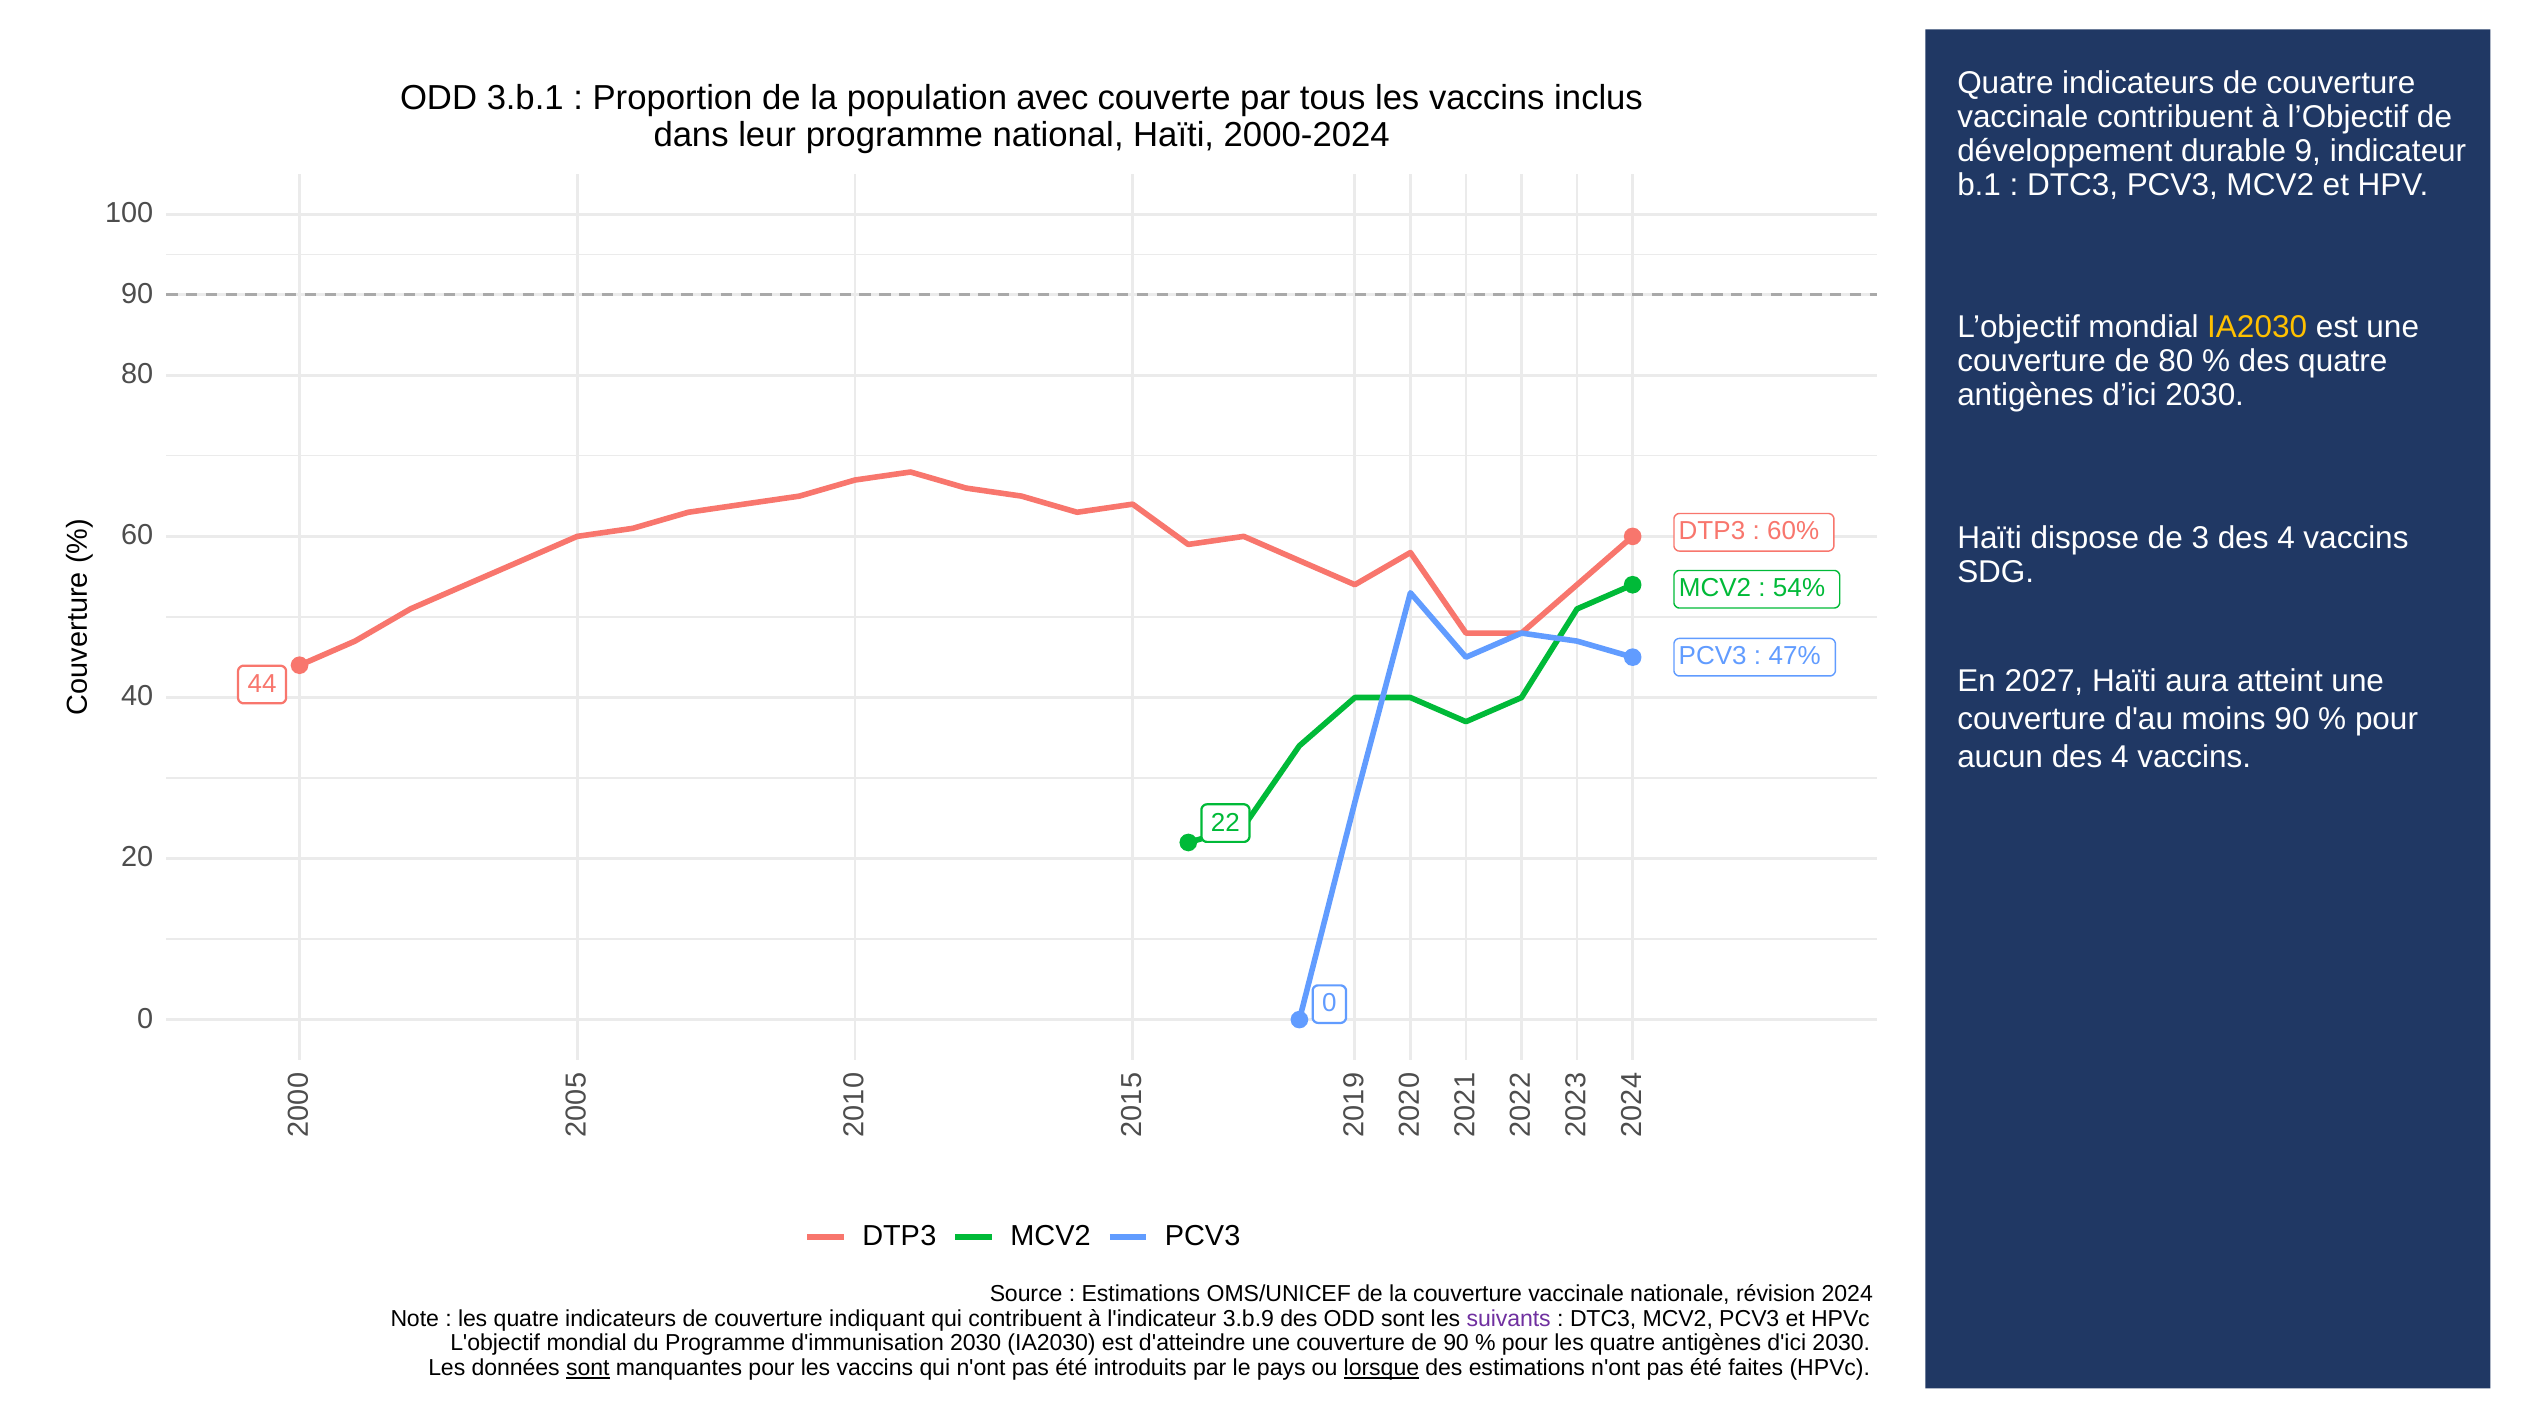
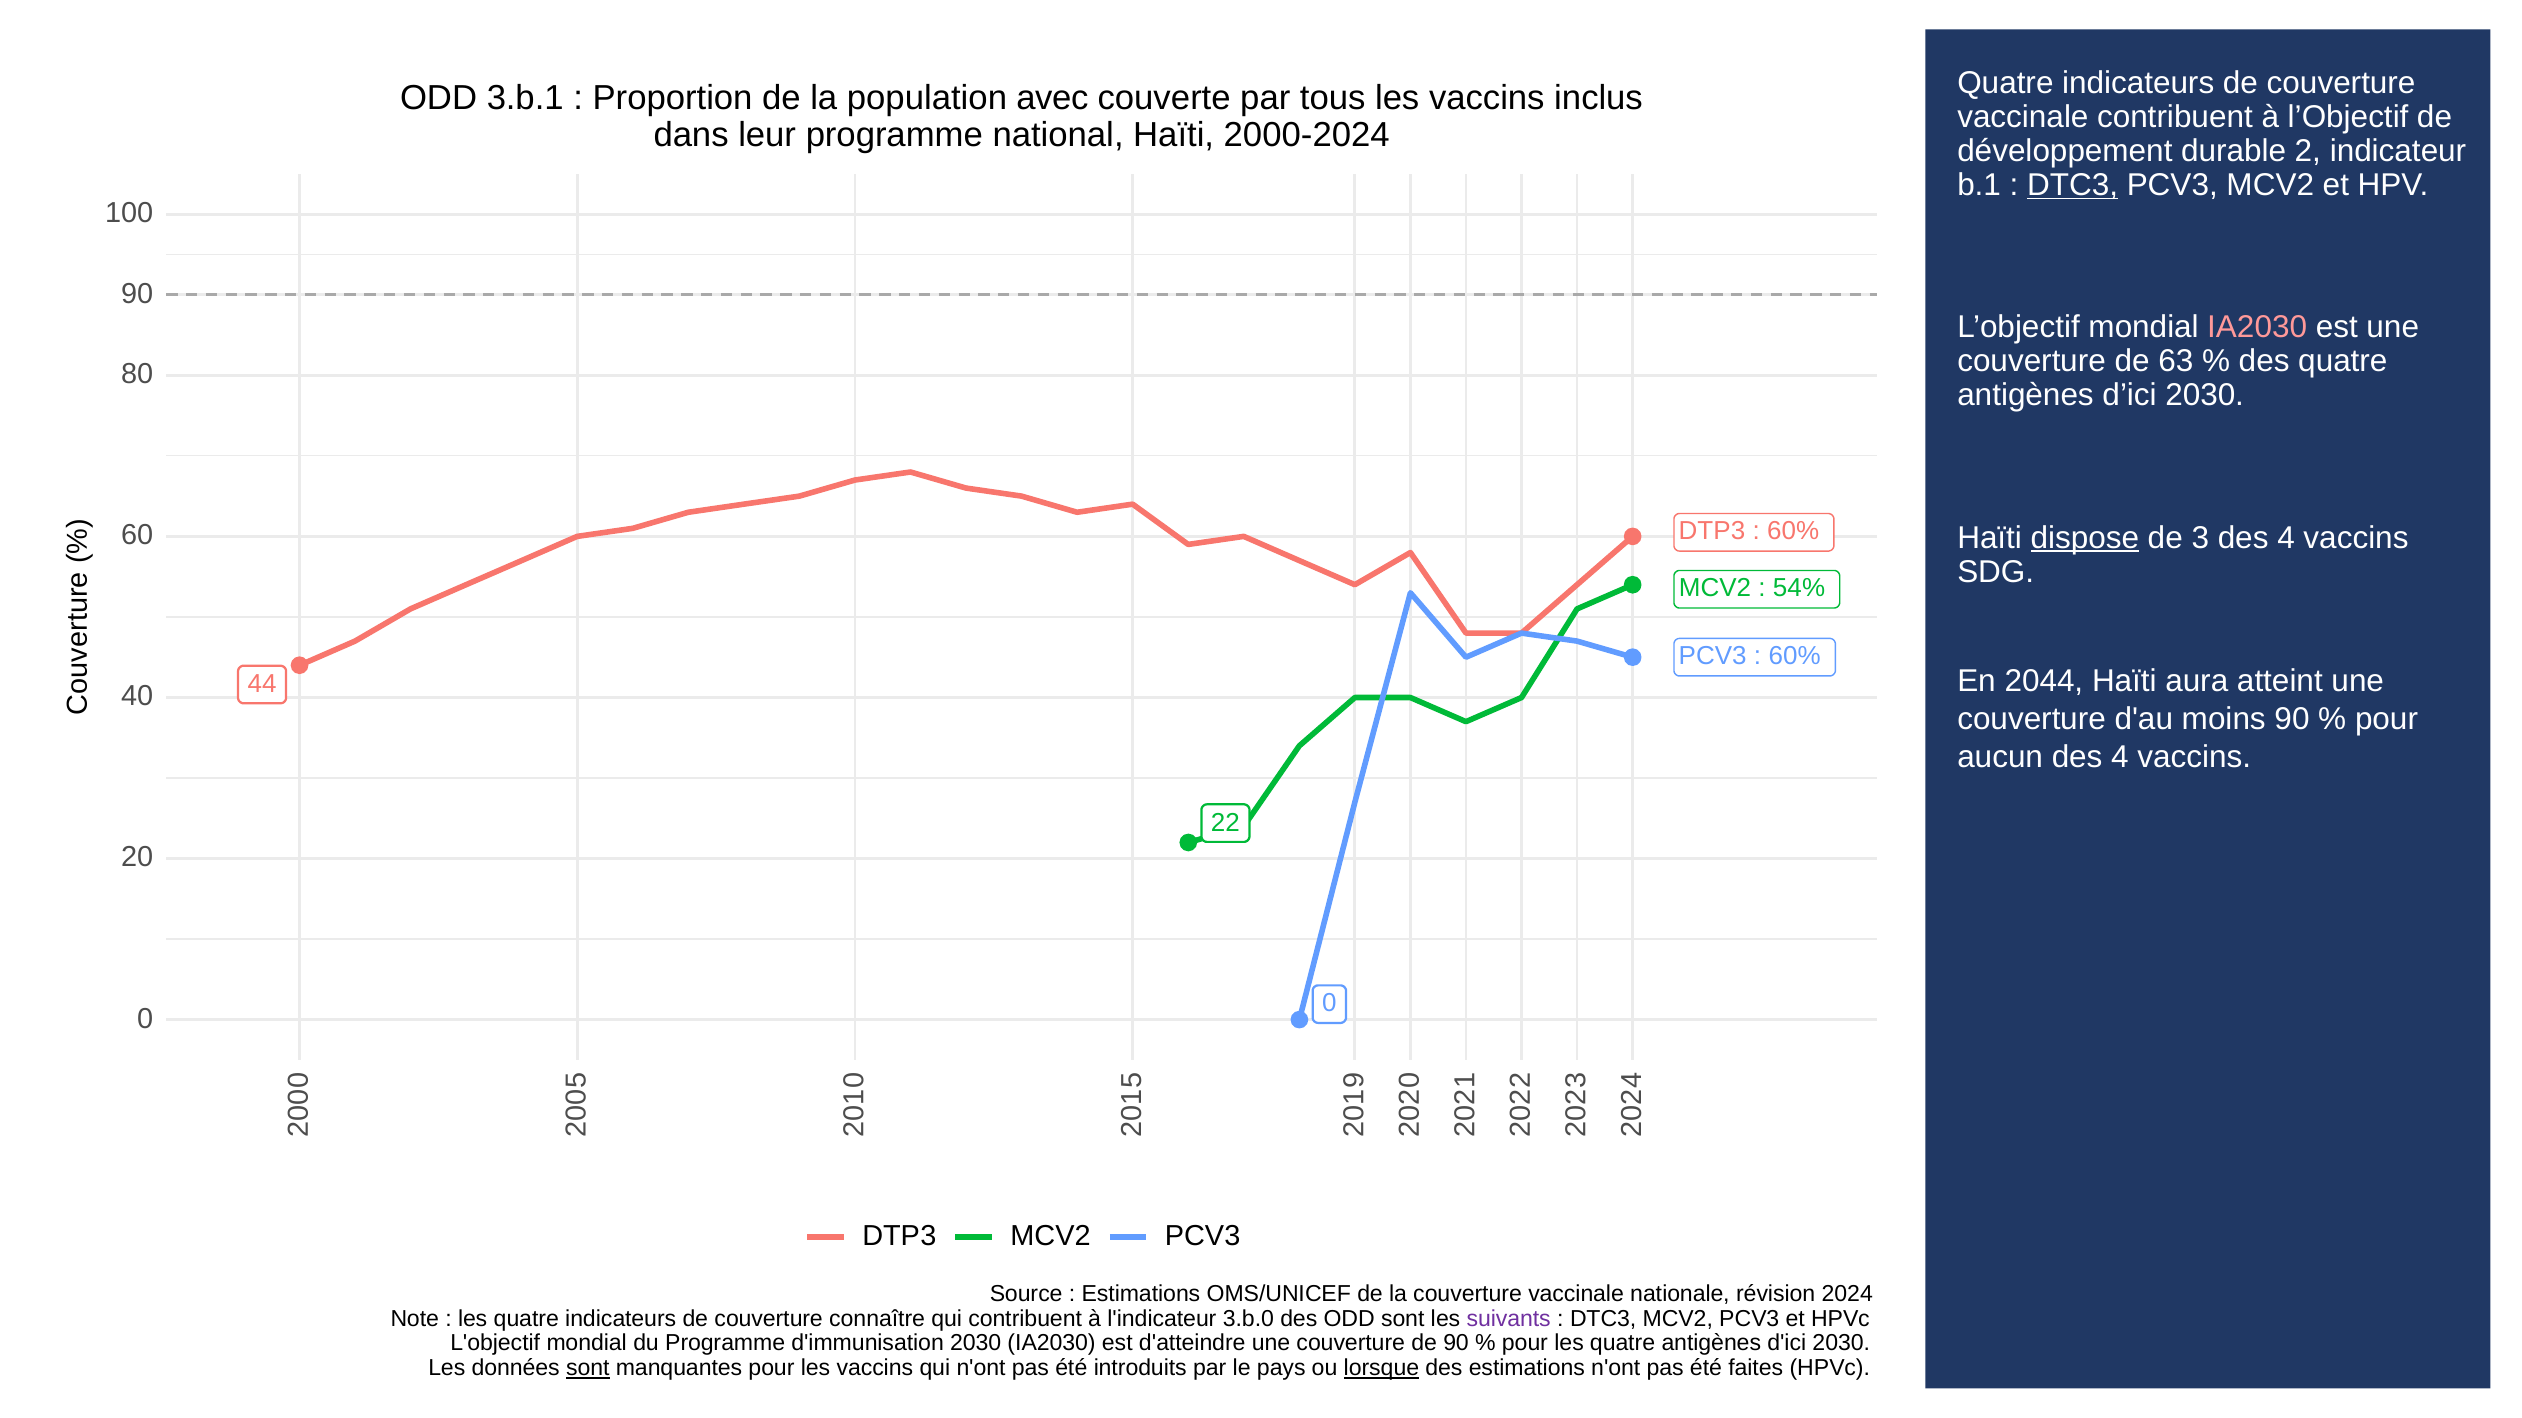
durable 9: 9 -> 2 (2308, 151)
DTC3 underline: none -> present (2073, 185)
IA2030 colour: yellow -> pink (2257, 328)
de 80: 80 -> 63 (2176, 362)
dispose underline: none -> present (2085, 538)
47%: 47% -> 60% (1795, 656)
2027: 2027 -> 2044 (2044, 682)
indiquant: indiquant -> connaître (877, 1319)
3.b.9: 3.b.9 -> 3.b.0 (1248, 1319)
